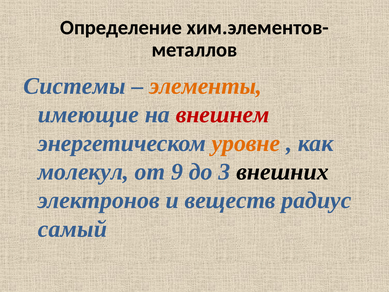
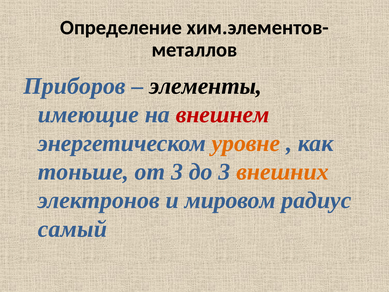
Системы: Системы -> Приборов (74, 86)
элементы colour: orange -> black (206, 86)
молекул: молекул -> тоньше (83, 172)
от 9: 9 -> 3 (177, 172)
внешних colour: black -> orange (282, 172)
веществ: веществ -> мировом (230, 200)
